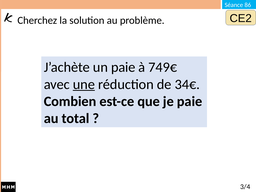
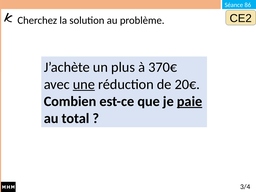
un paie: paie -> plus (123, 67)
749€: 749€ -> 370€ (163, 67)
34€: 34€ -> 20€ (187, 84)
paie underline: none -> present (190, 101)
